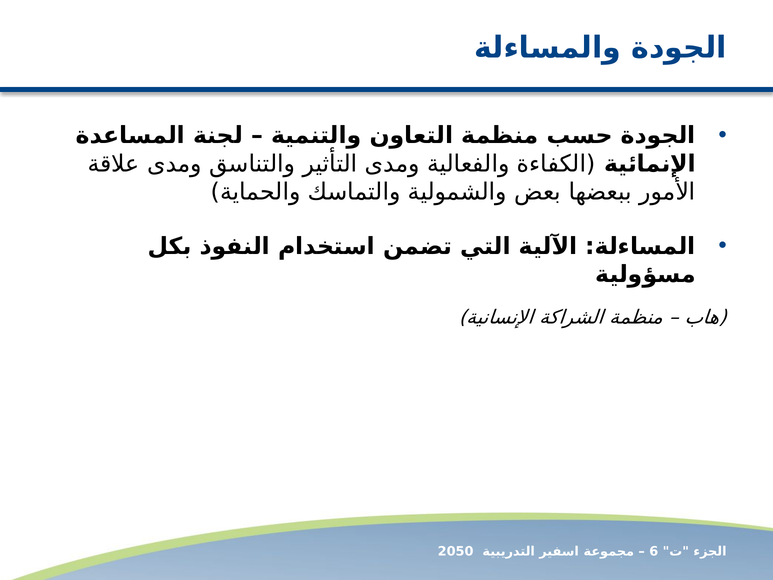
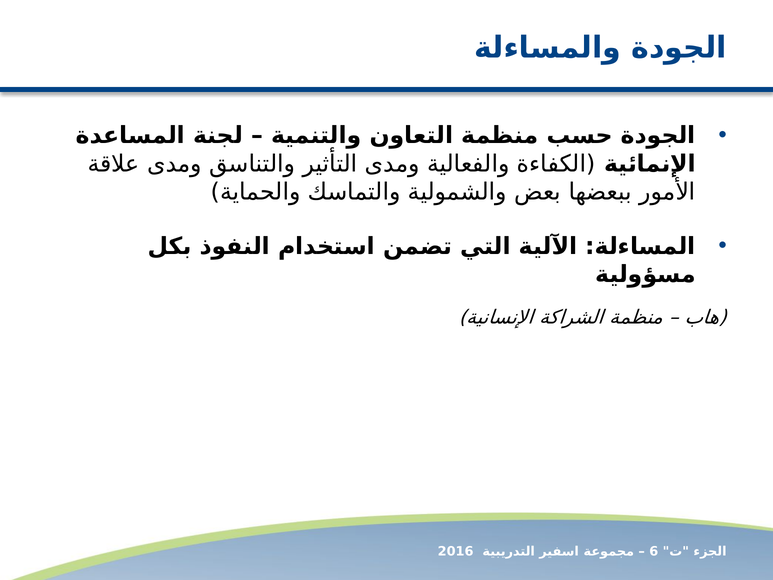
2050: 2050 -> 2016 (456, 551)
